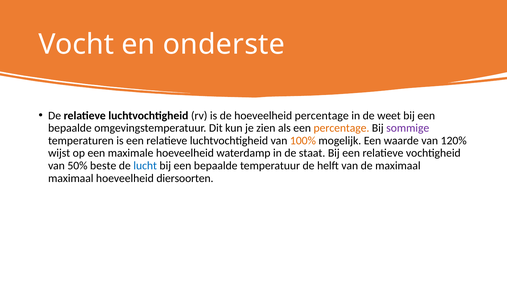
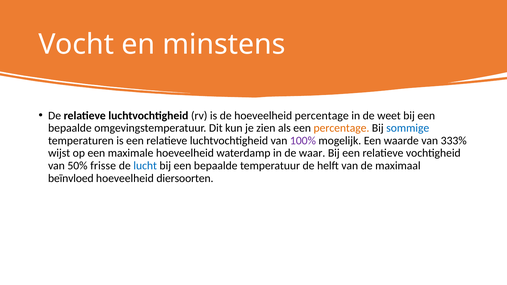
onderste: onderste -> minstens (224, 45)
sommige colour: purple -> blue (408, 128)
100% colour: orange -> purple (303, 141)
120%: 120% -> 333% (454, 141)
staat: staat -> waar (312, 153)
beste: beste -> frisse (103, 166)
maximaal: maximaal -> beïnvloed (71, 178)
